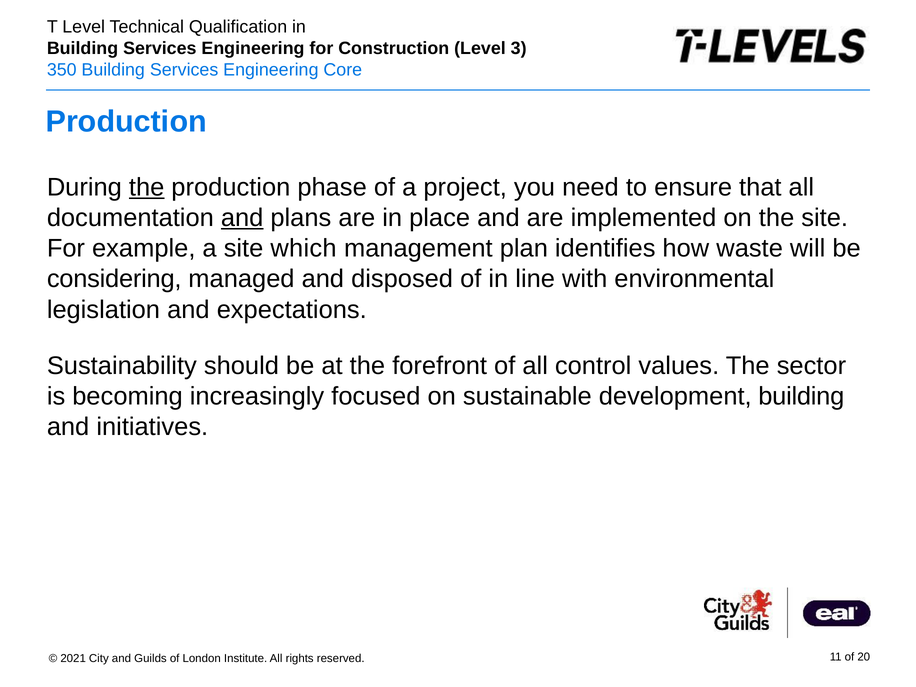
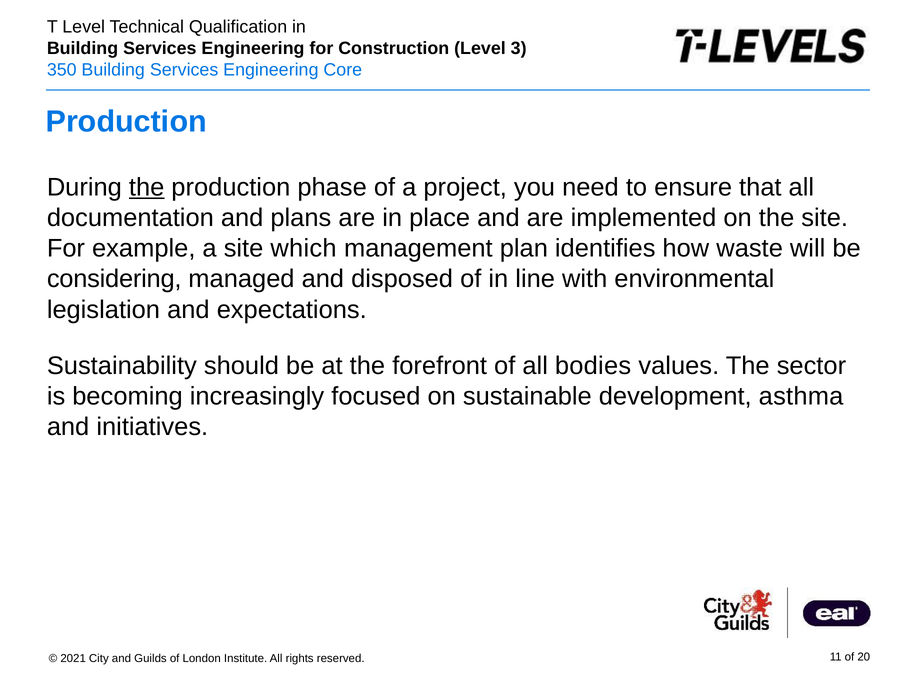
and underline: present -> none (242, 218)
control: control -> bodies (593, 366)
development building: building -> asthma (801, 396)
